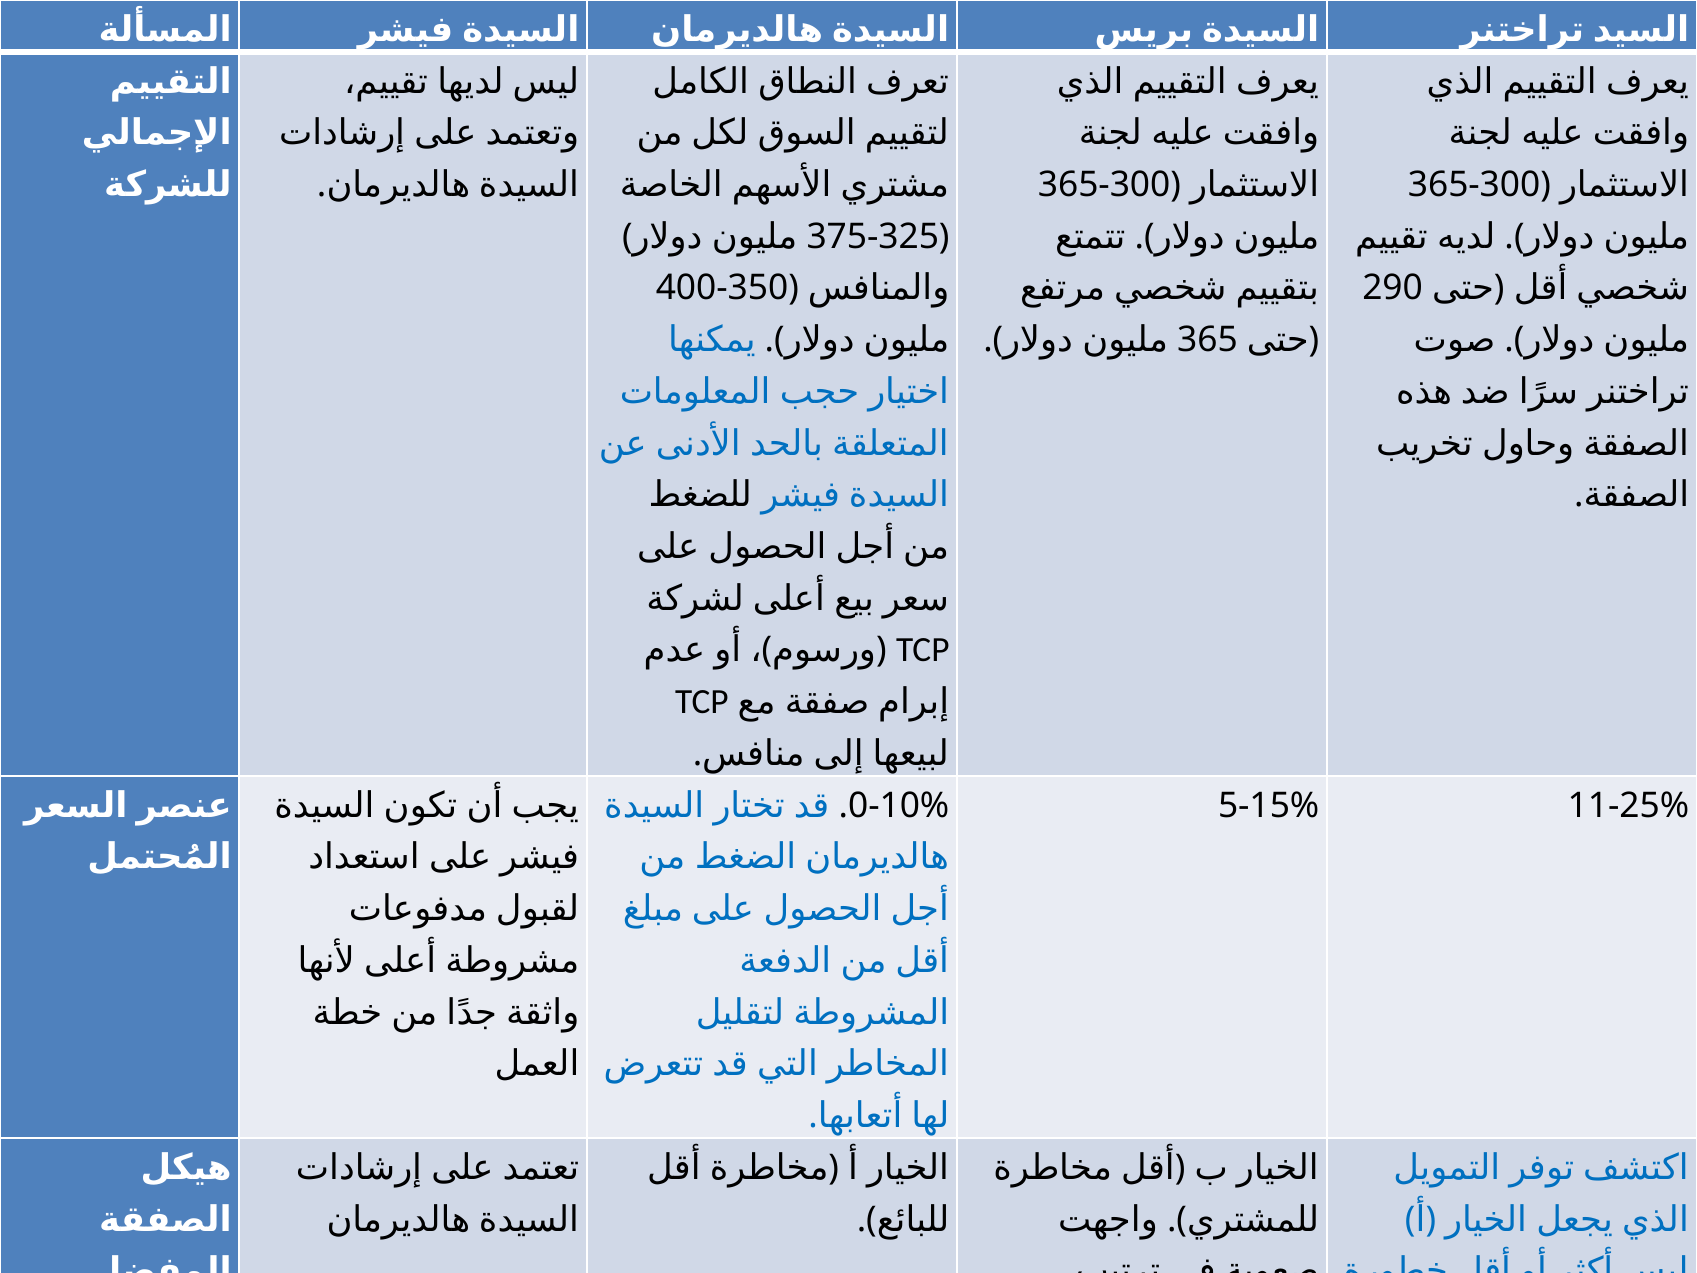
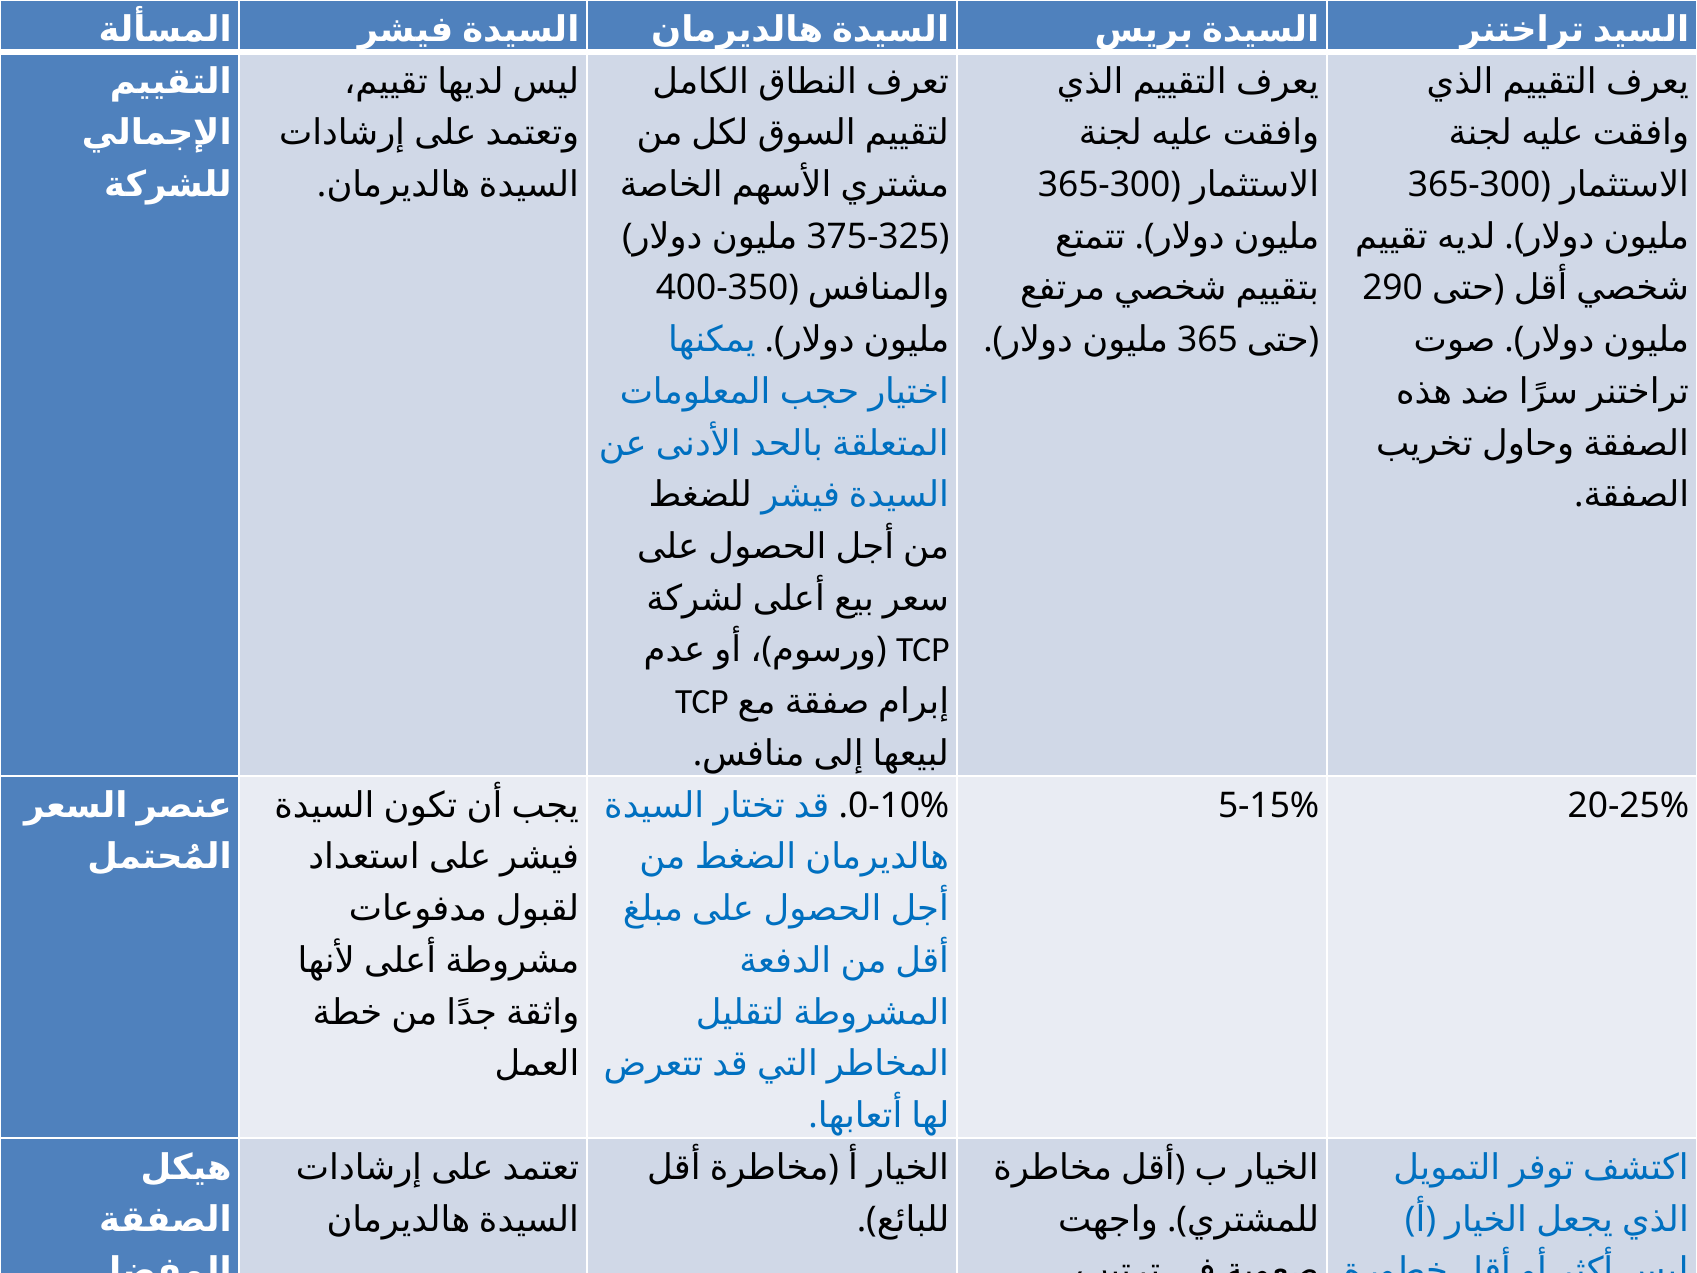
11-25%: 11-25% -> 20-25% (1628, 805)
